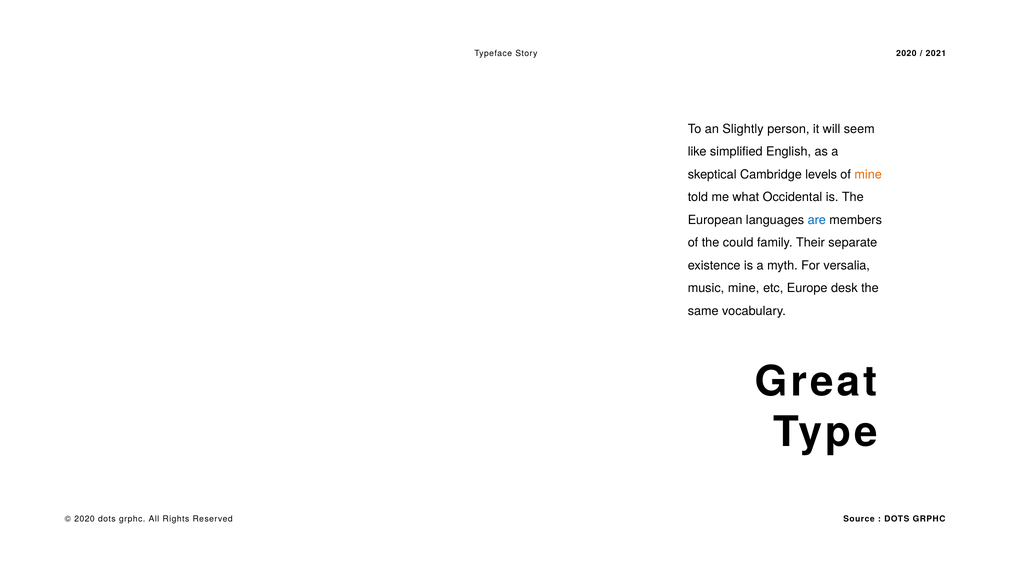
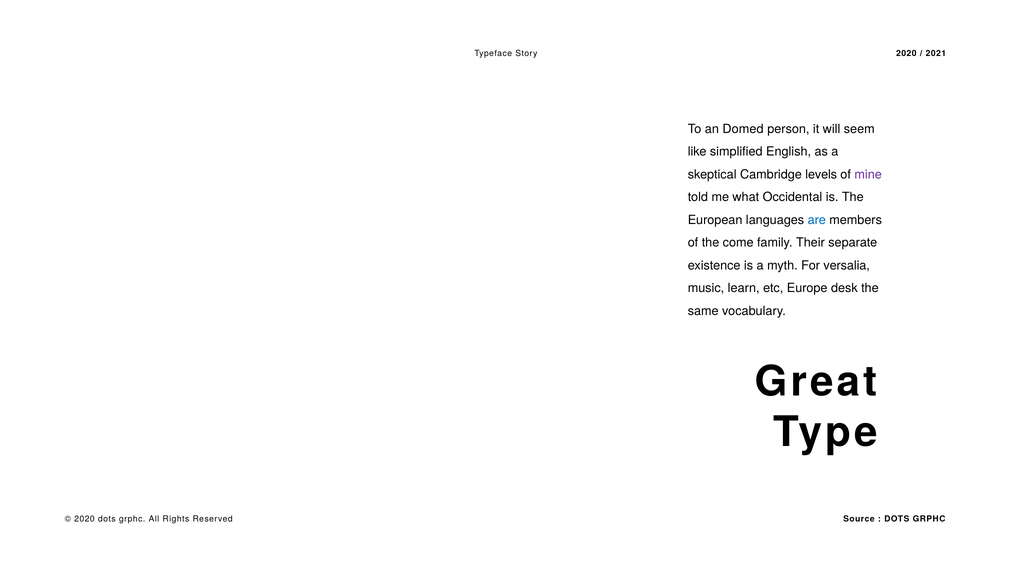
Slightly: Slightly -> Domed (743, 129)
mine colour: orange -> purple (868, 174)
could: could -> come (738, 243)
music mine: mine -> learn (744, 288)
